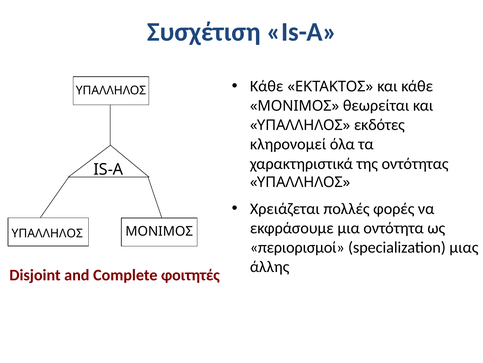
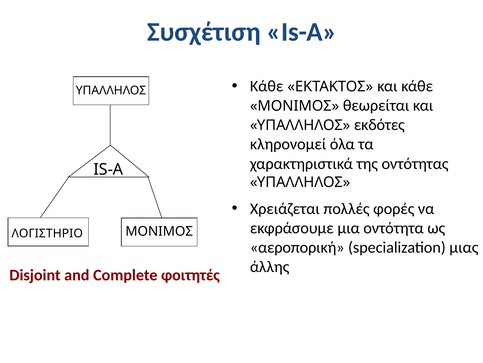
ΥΠΑΛΛΗΛΟΣ: ΥΠΑΛΛΗΛΟΣ -> ΛΟΓΙΣΤΗΡΙΟ (47, 233)
περιορισμοί: περιορισμοί -> αεροπορική (297, 247)
